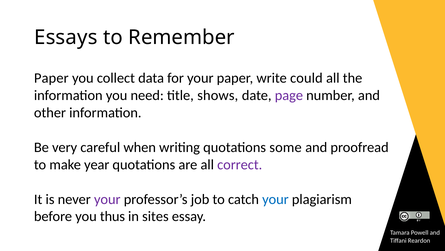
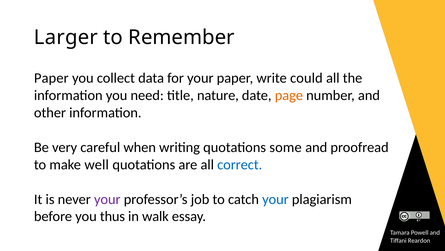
Essays: Essays -> Larger (66, 37)
shows: shows -> nature (218, 95)
page colour: purple -> orange (289, 95)
year: year -> well (97, 164)
correct colour: purple -> blue (240, 164)
sites: sites -> walk (155, 216)
